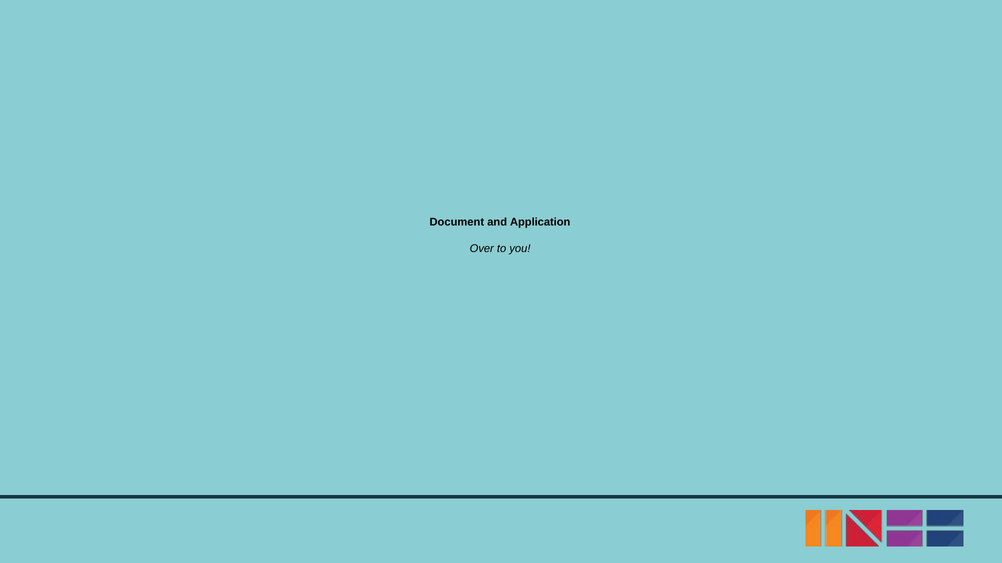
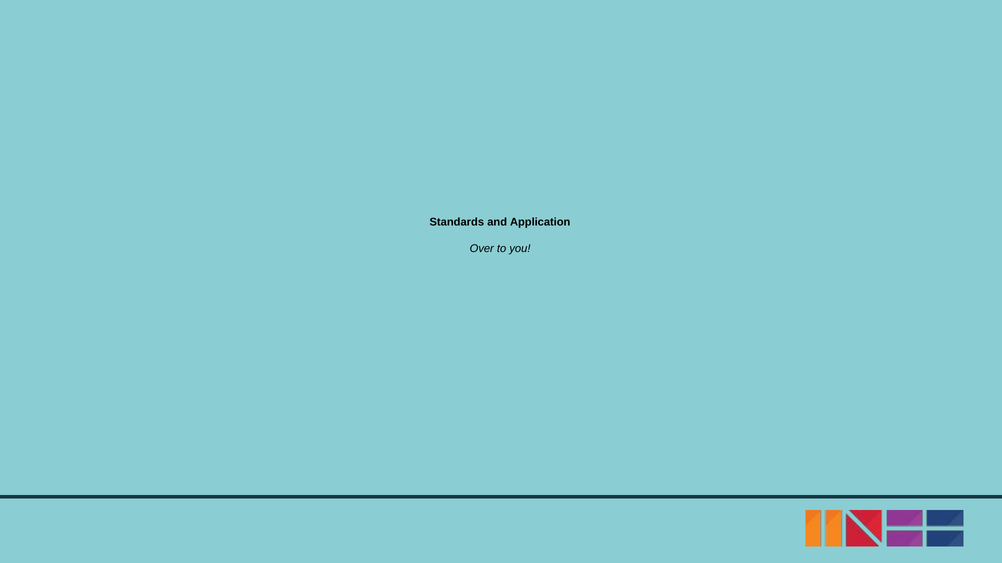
Document: Document -> Standards (457, 222)
